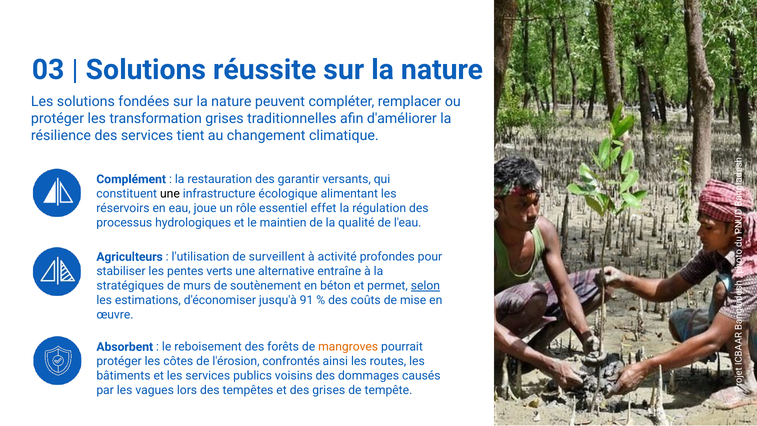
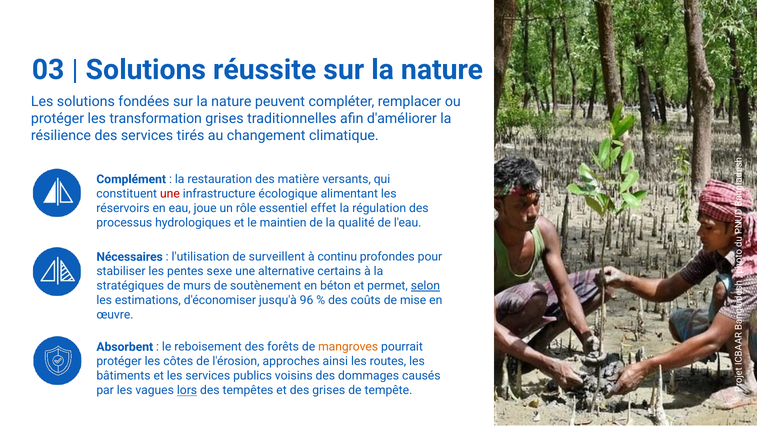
tient: tient -> tirés (191, 136)
garantir: garantir -> matière (298, 179)
une colour: black -> red (170, 194)
Agriculteurs: Agriculteurs -> Nécessaires (130, 257)
activité: activité -> continu (337, 257)
verts: verts -> sexe (219, 271)
entraîne: entraîne -> certains (339, 271)
91: 91 -> 96 (307, 300)
confrontés: confrontés -> approches (291, 361)
lors underline: none -> present (187, 390)
